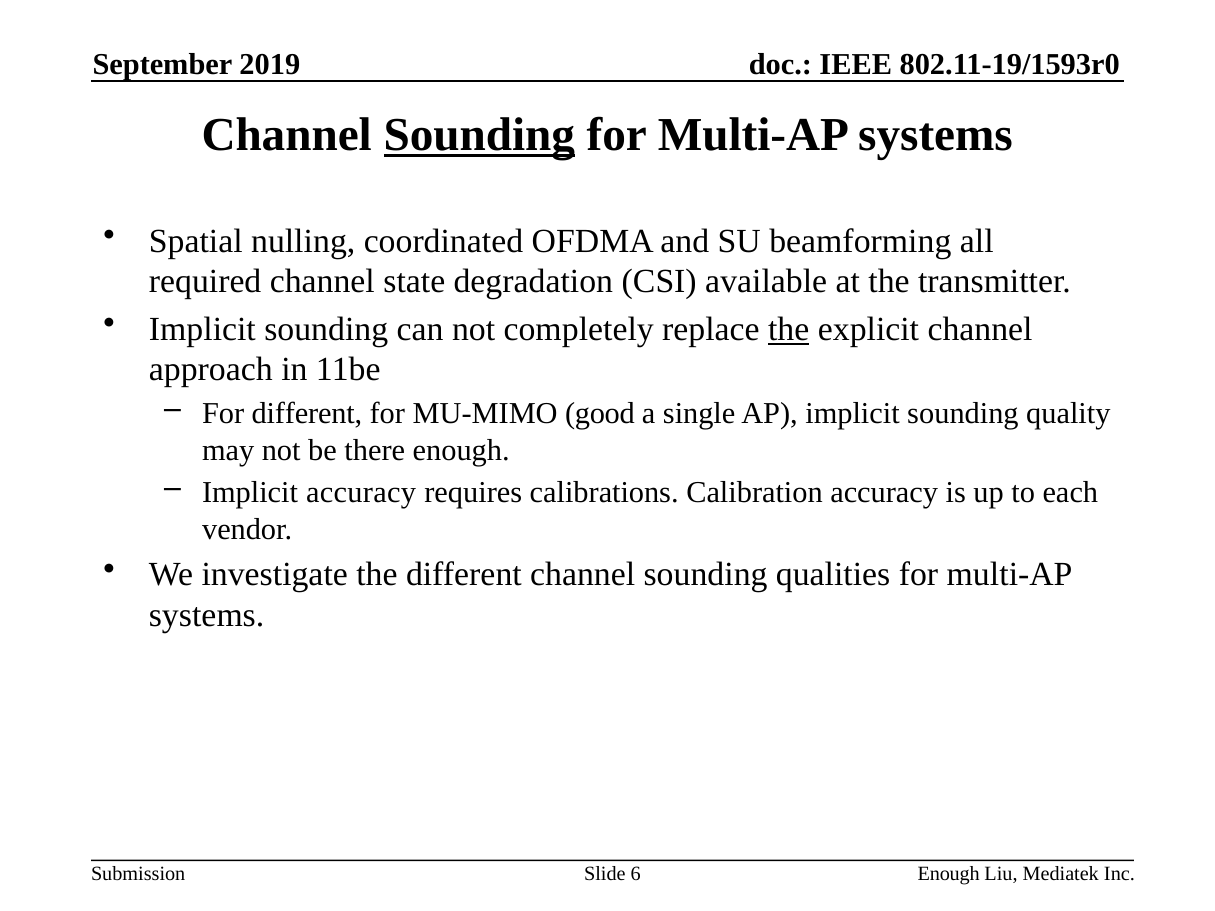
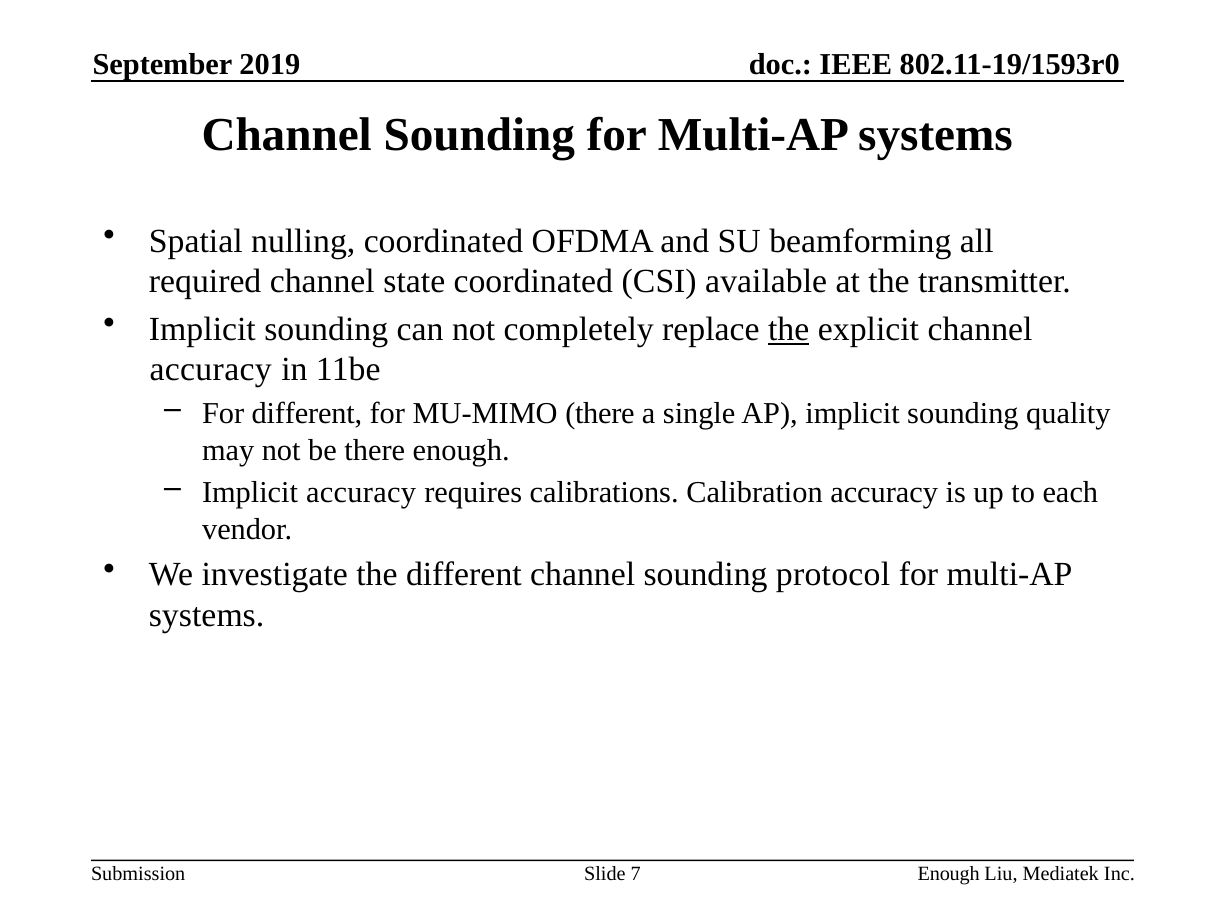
Sounding underline: present -> none (479, 135)
state degradation: degradation -> coordinated (533, 282)
approach: approach -> accuracy (211, 370)
MU-MIMO good: good -> there (600, 414)
qualities: qualities -> protocol (833, 575)
6: 6 -> 7 (636, 874)
